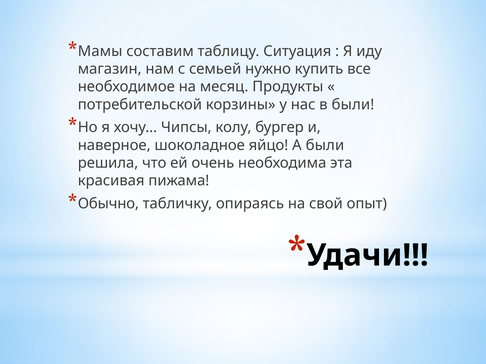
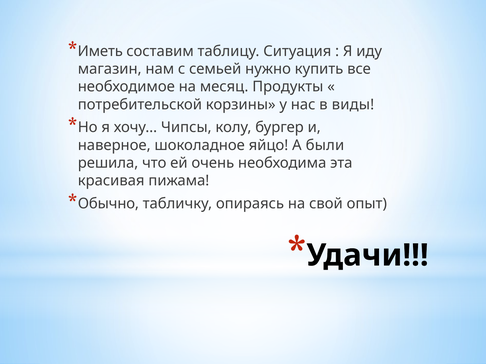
Мамы: Мамы -> Иметь (100, 51)
в были: были -> виды (353, 105)
